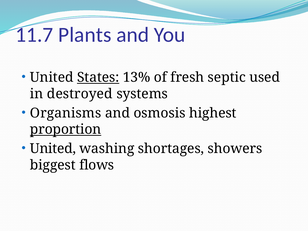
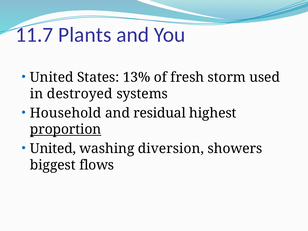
States underline: present -> none (98, 77)
septic: septic -> storm (227, 77)
Organisms: Organisms -> Household (66, 113)
osmosis: osmosis -> residual (160, 113)
shortages: shortages -> diversion (171, 149)
